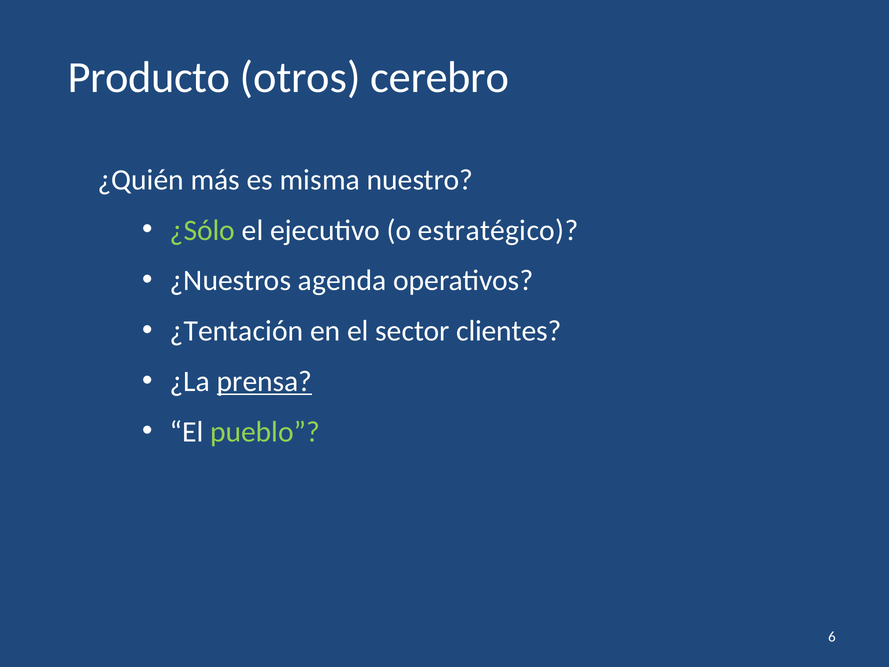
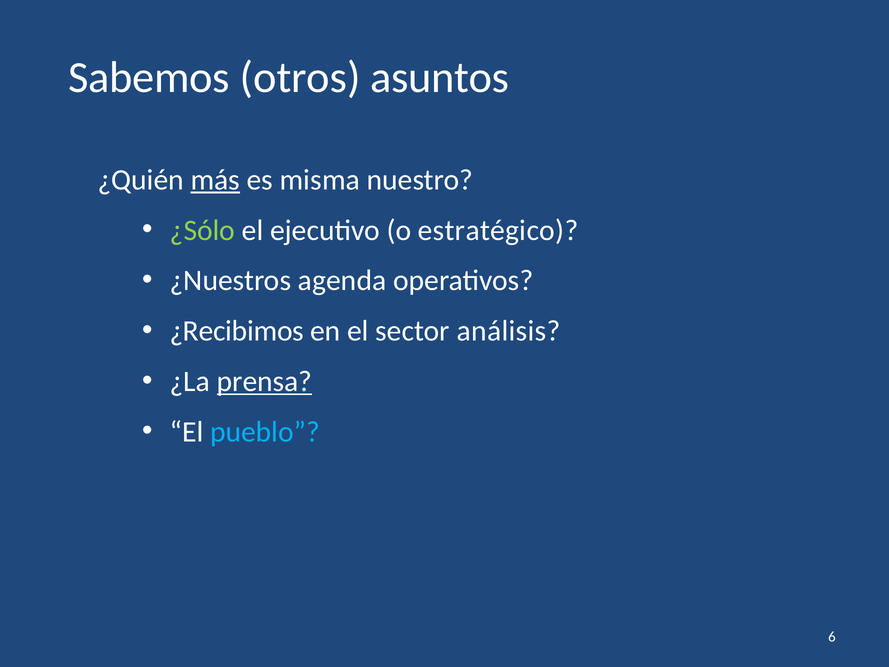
Producto: Producto -> Sabemos (149, 78)
cerebro: cerebro -> asuntos (440, 78)
más underline: none -> present (215, 180)
¿Tentación: ¿Tentación -> ¿Recibimos (237, 331)
clientes: clientes -> análisis (509, 331)
pueblo colour: light green -> light blue (265, 432)
